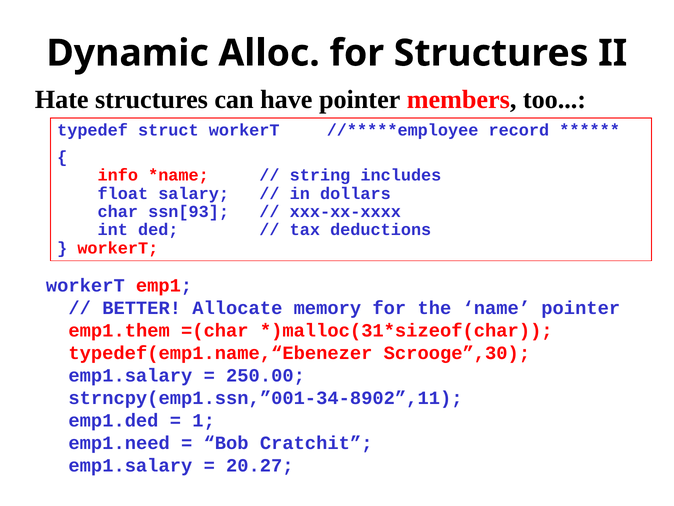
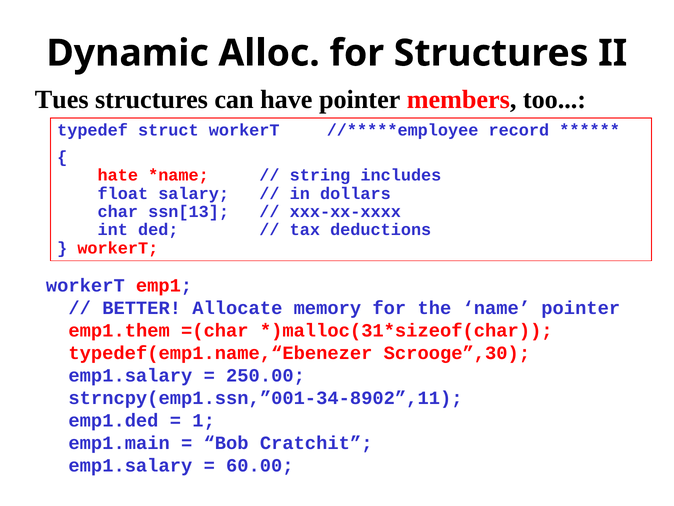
Hate: Hate -> Tues (62, 100)
info: info -> hate (118, 175)
ssn[93: ssn[93 -> ssn[13 (189, 211)
emp1.need: emp1.need -> emp1.main (119, 443)
20.27: 20.27 -> 60.00 (260, 465)
